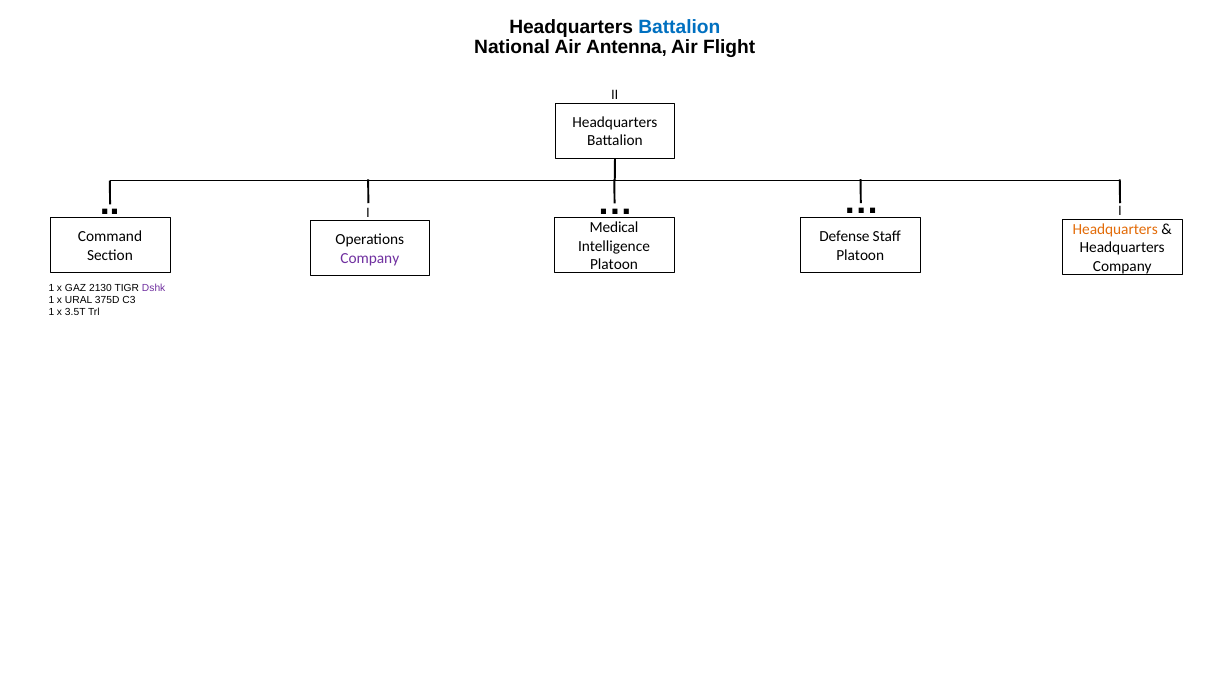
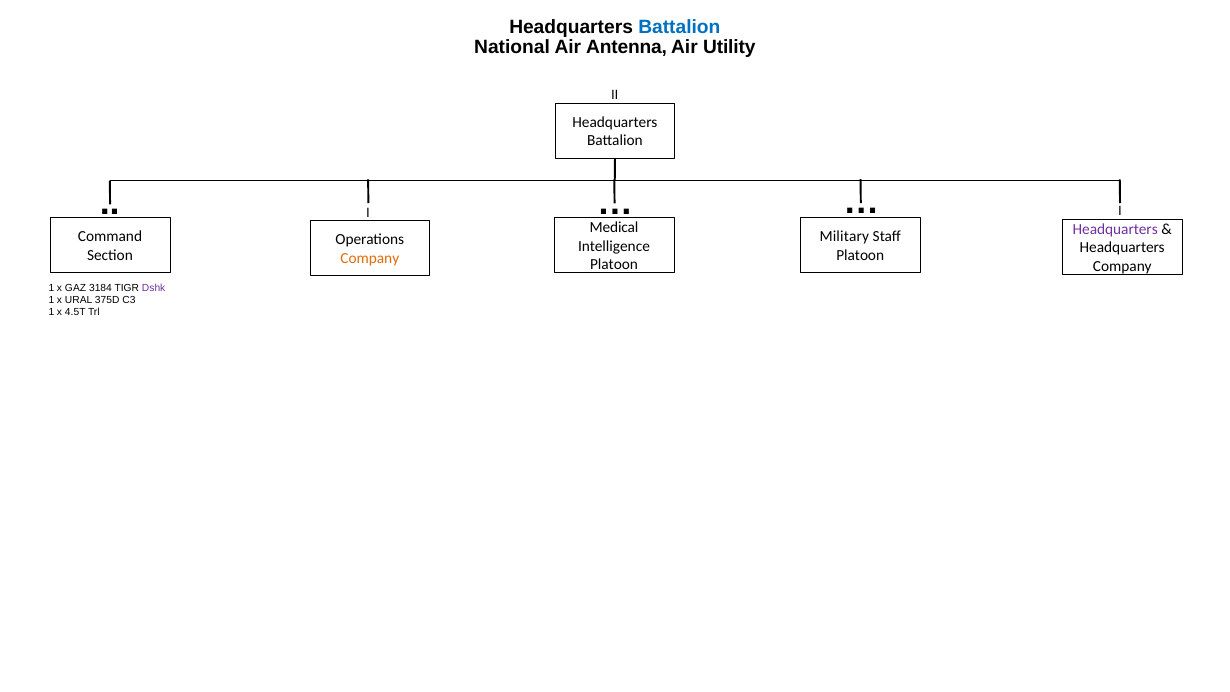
Flight: Flight -> Utility (729, 48)
Headquarters colour: orange -> purple (1115, 229)
Defense: Defense -> Military (844, 237)
Company colour: purple -> orange (370, 258)
2130: 2130 -> 3184 (100, 288)
3.5T: 3.5T -> 4.5T (75, 312)
